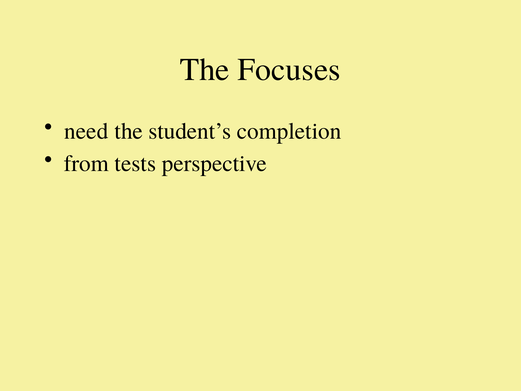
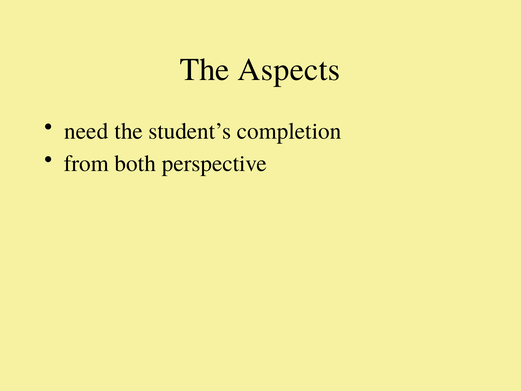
Focuses: Focuses -> Aspects (289, 70)
tests: tests -> both (135, 163)
